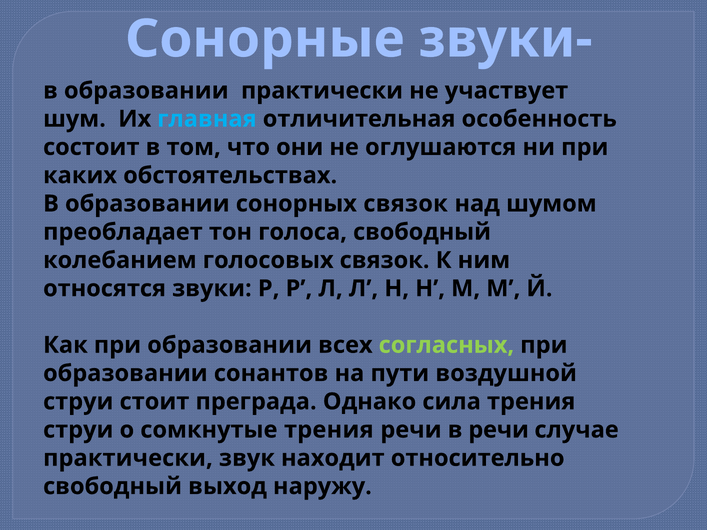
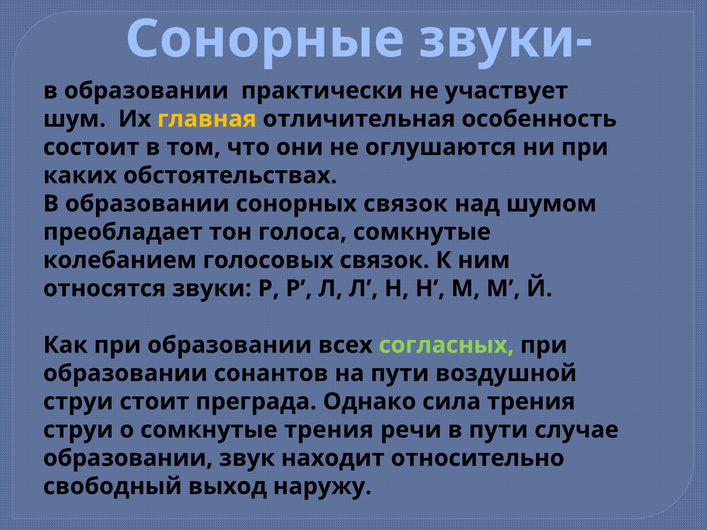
главная colour: light blue -> yellow (207, 119)
голоса свободный: свободный -> сомкнутые (422, 232)
в речи: речи -> пути (498, 430)
практически: практически -> образовании (128, 458)
